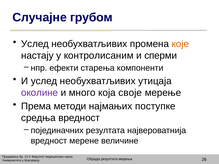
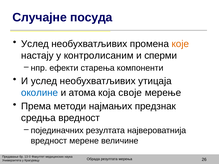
грубом: грубом -> посуда (91, 17)
околине colour: purple -> blue (40, 93)
много: много -> атома (82, 93)
поступке: поступке -> предзнак (155, 106)
